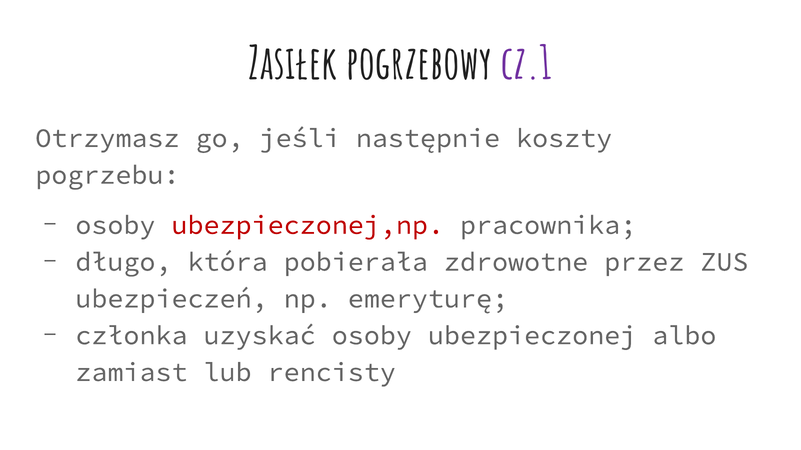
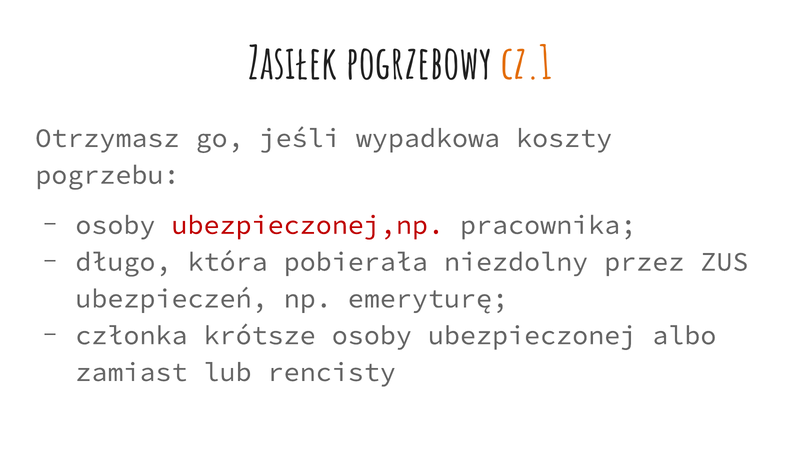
cz.1 colour: purple -> orange (526, 64)
następnie: następnie -> wypadkowa (428, 138)
zdrowotne: zdrowotne -> niezdolny (516, 262)
uzyskać: uzyskać -> krótsze (260, 336)
